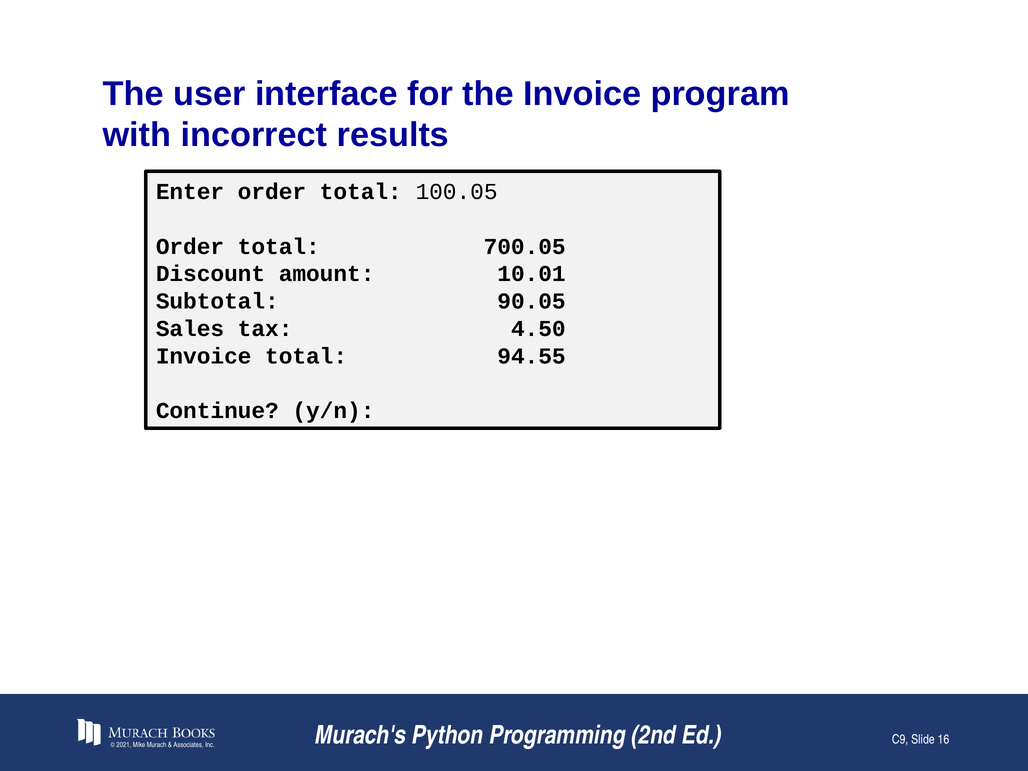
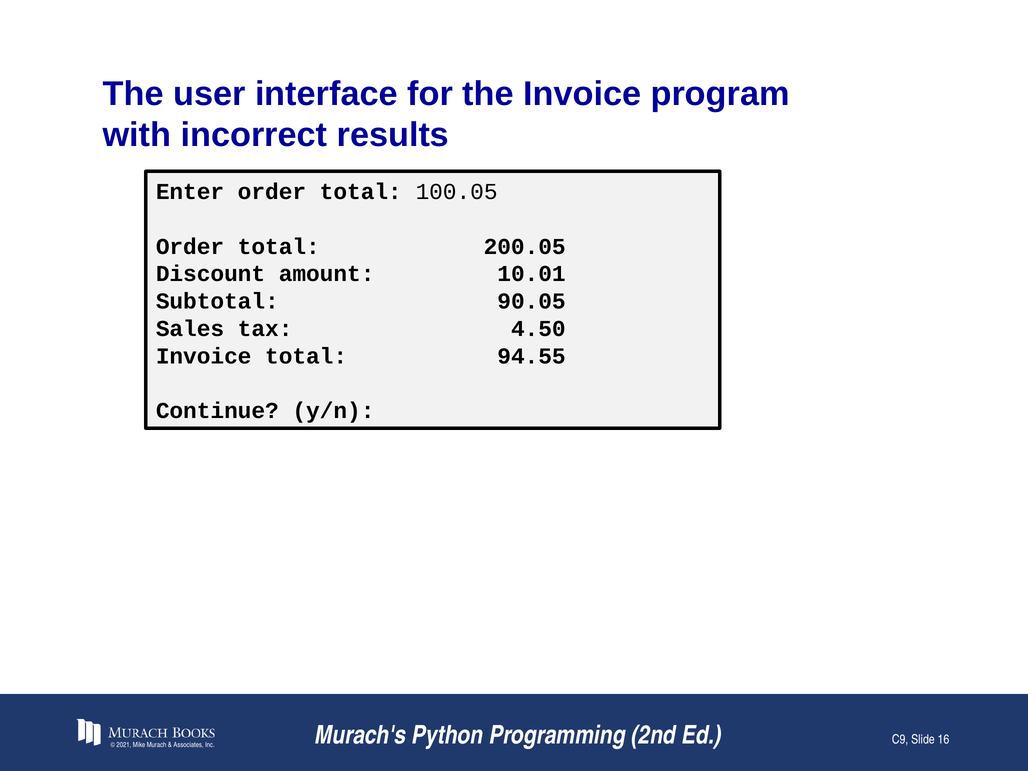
700.05: 700.05 -> 200.05 (525, 247)
